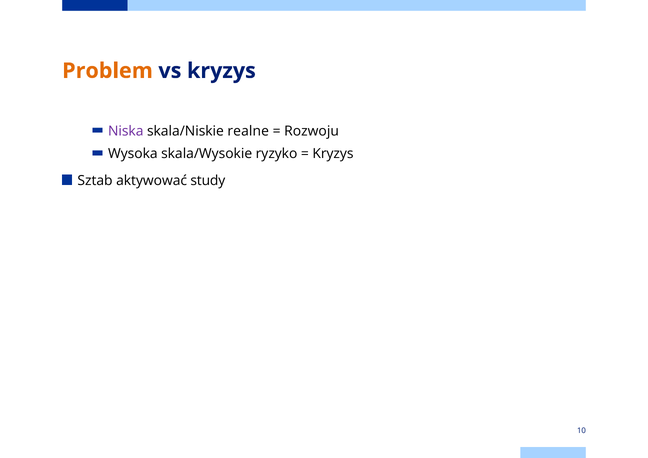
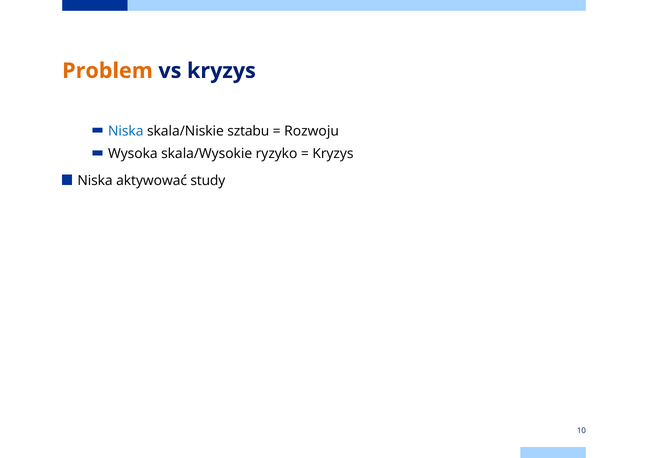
Niska colour: purple -> blue (126, 131)
realne: realne -> sztabu (248, 131)
Sztab: Sztab -> Niska (95, 181)
